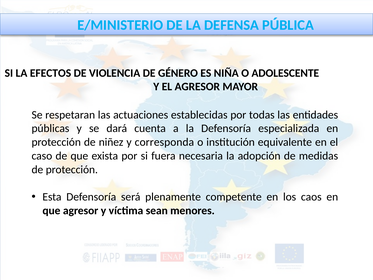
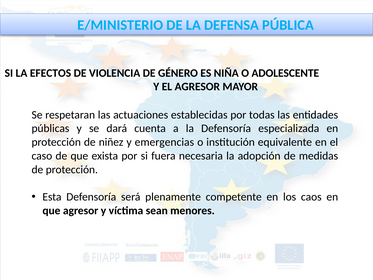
corresponda: corresponda -> emergencias (164, 142)
